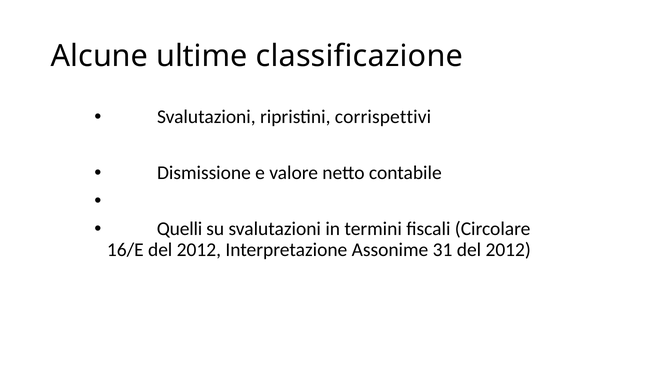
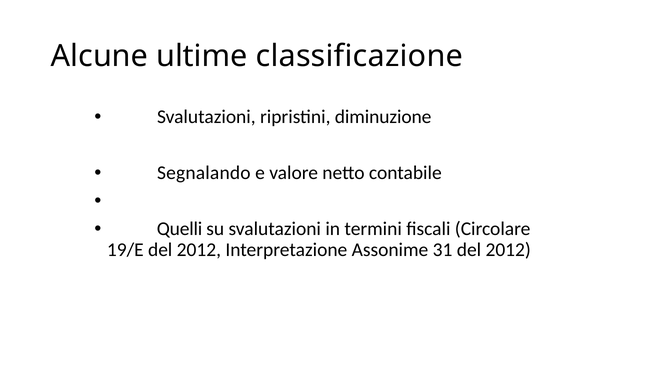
corrispettivi: corrispettivi -> diminuzione (383, 117)
Dismissione: Dismissione -> Segnalando (204, 173)
16/E: 16/E -> 19/E (125, 250)
